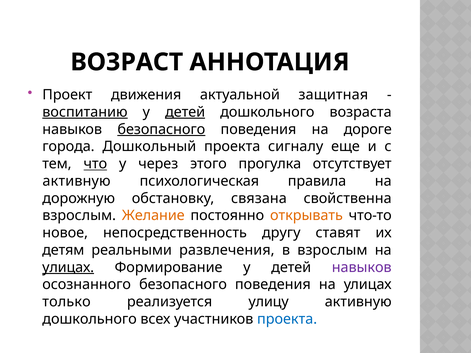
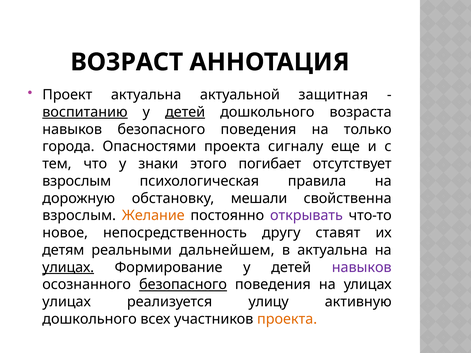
Проект движения: движения -> актуальна (146, 95)
безопасного underline: present -> none (161, 129)
дороге: дороге -> только (368, 129)
Дошкольный: Дошкольный -> Опасностями (149, 147)
что underline: present -> none (95, 164)
через: через -> знаки (158, 164)
прогулка: прогулка -> погибает (270, 164)
активную: активную -> взрослым (77, 181)
связана: связана -> мешали (259, 198)
открывать colour: orange -> purple (306, 216)
развлечения: развлечения -> дальнейшем (227, 250)
в взрослым: взрослым -> актуальна (332, 250)
безопасного underline: none -> present (183, 285)
только: только -> улицах (67, 302)
проекта colour: blue -> orange (287, 319)
